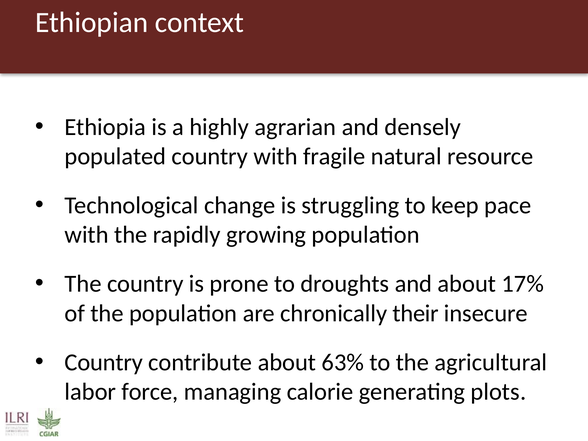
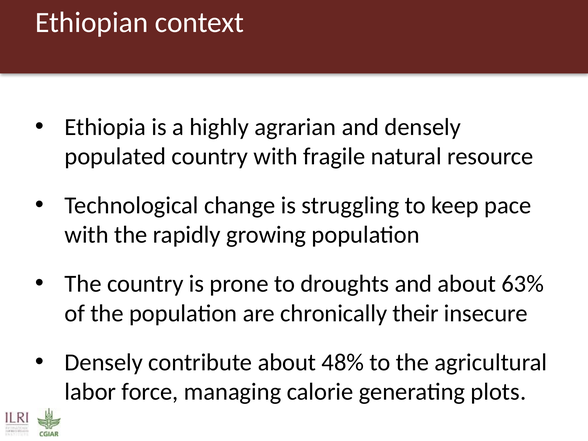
17%: 17% -> 63% (523, 284)
Country: Country -> Densely (104, 362)
63%: 63% -> 48% (343, 362)
